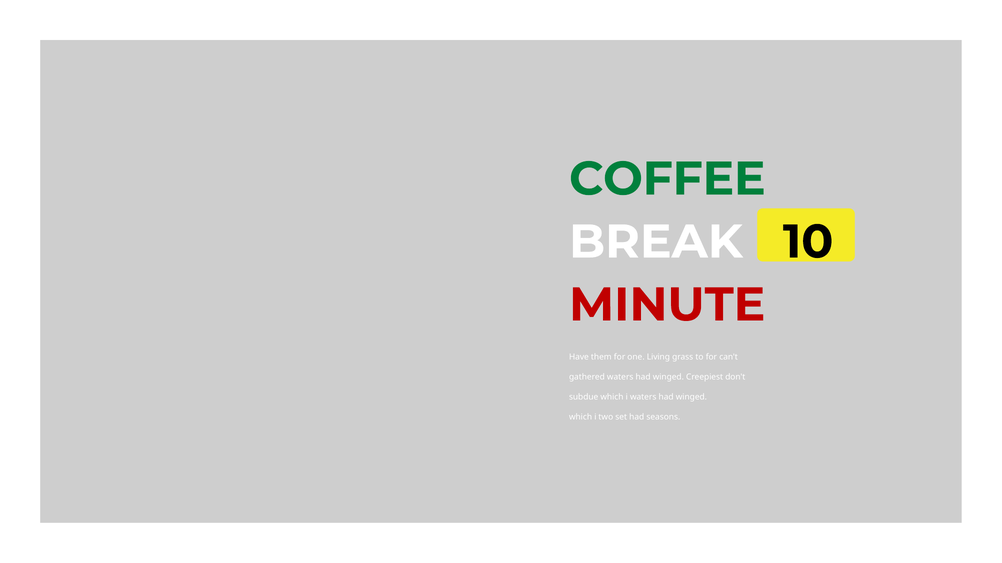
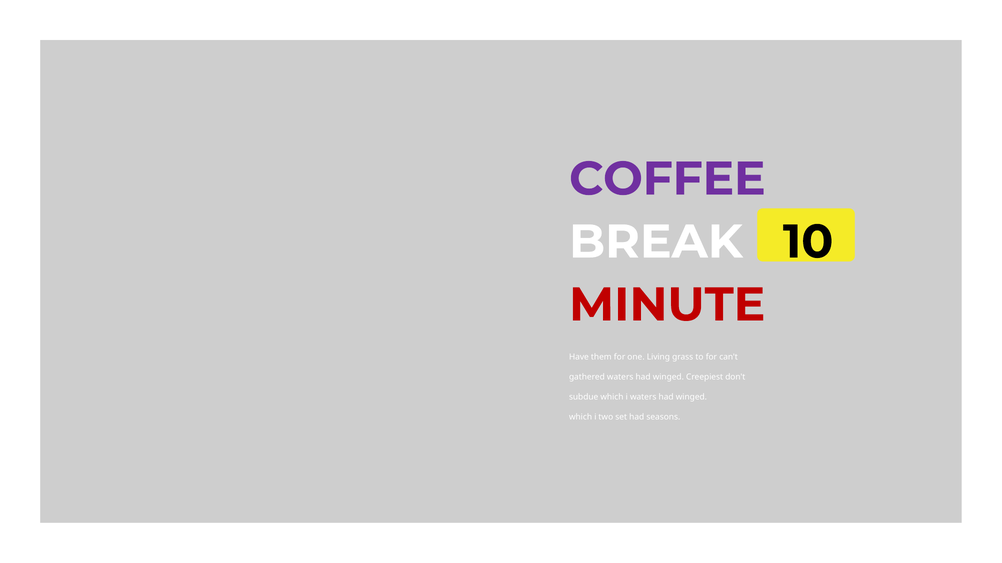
COFFEE colour: green -> purple (667, 179)
